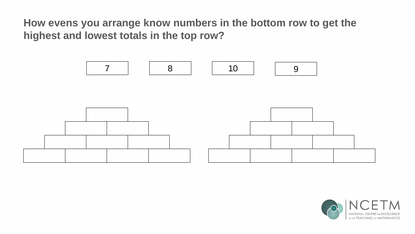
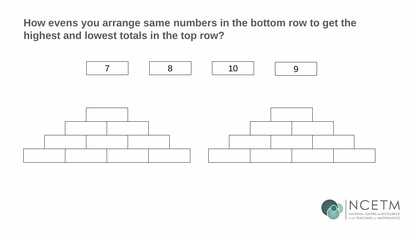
know: know -> same (157, 23)
